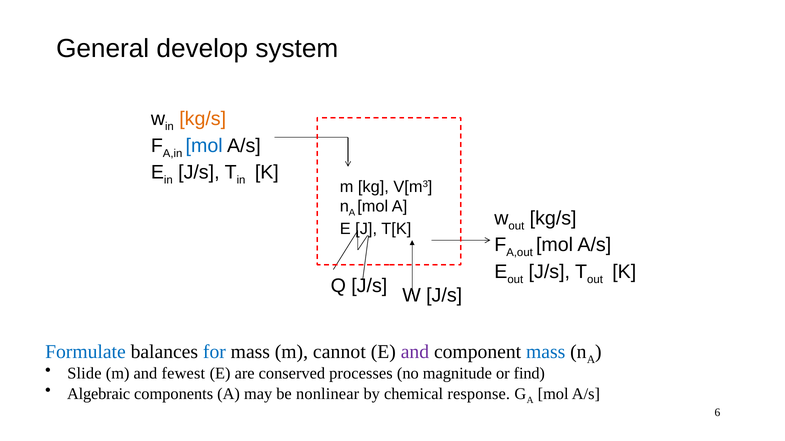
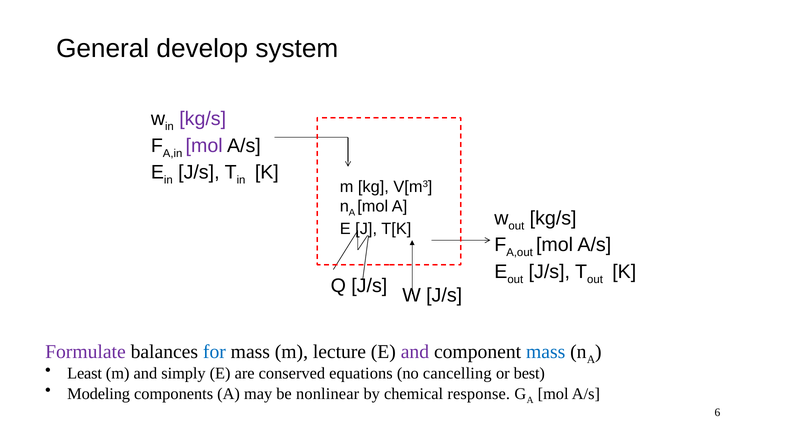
kg/s colour: orange -> purple (203, 119)
mol colour: blue -> purple (204, 146)
Formulate colour: blue -> purple (85, 352)
cannot: cannot -> lecture (339, 352)
Slide: Slide -> Least (85, 374)
fewest: fewest -> simply (183, 374)
processes: processes -> equations (361, 374)
magnitude: magnitude -> cancelling (457, 374)
find: find -> best (529, 374)
Algebraic: Algebraic -> Modeling (99, 394)
